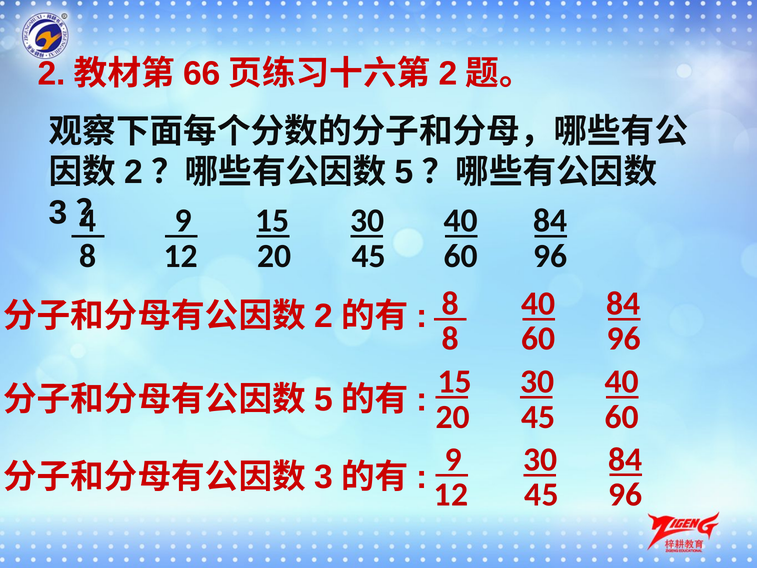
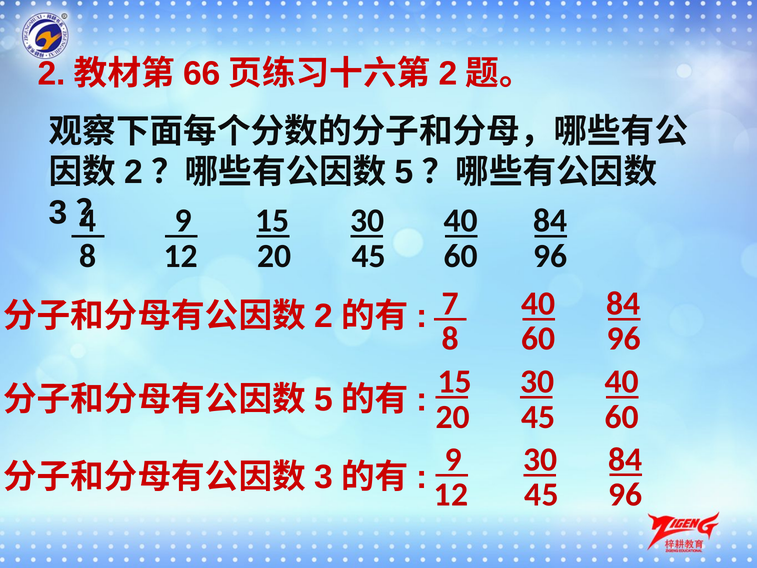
8: 8 -> 7 (450, 304)
